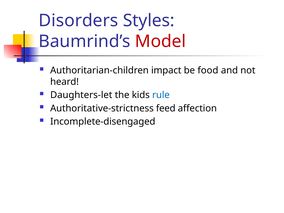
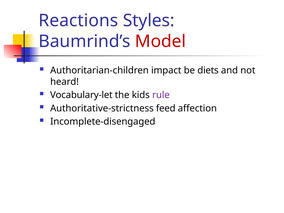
Disorders: Disorders -> Reactions (78, 21)
food: food -> diets (208, 70)
Daughters-let: Daughters-let -> Vocabulary-let (81, 95)
rule colour: blue -> purple (161, 95)
